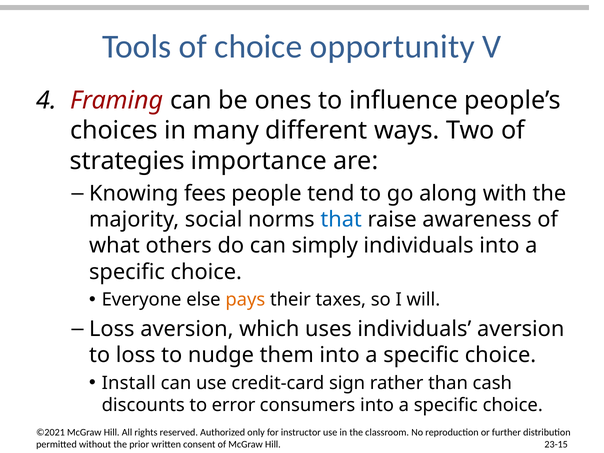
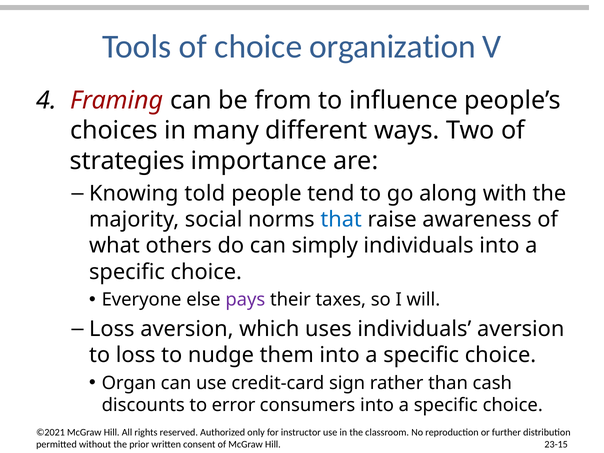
opportunity: opportunity -> organization (393, 47)
ones: ones -> from (283, 100)
fees: fees -> told (205, 193)
pays colour: orange -> purple (245, 300)
Install: Install -> Organ (129, 383)
